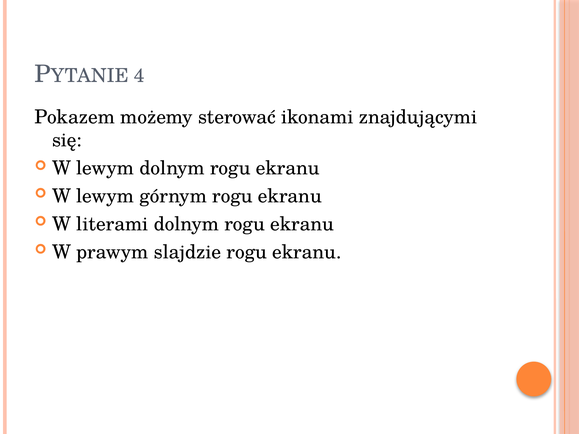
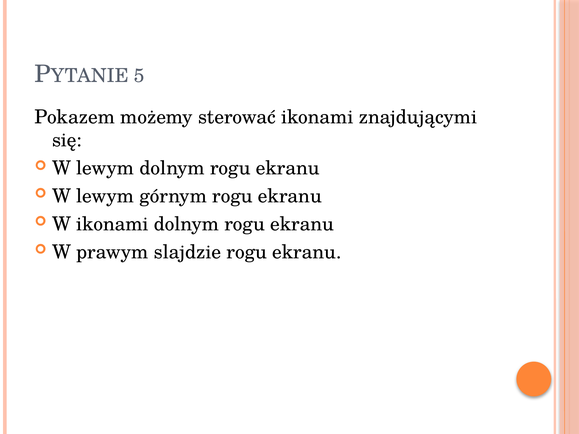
4: 4 -> 5 (139, 76)
W literami: literami -> ikonami (112, 224)
